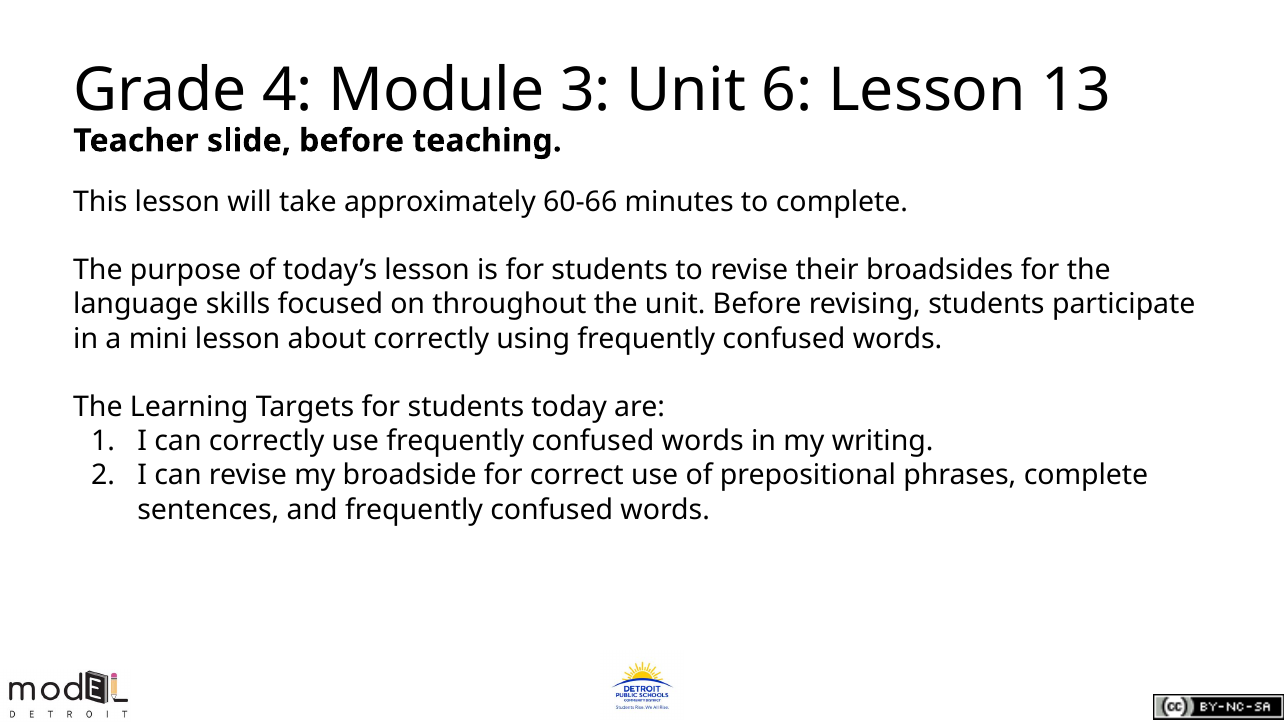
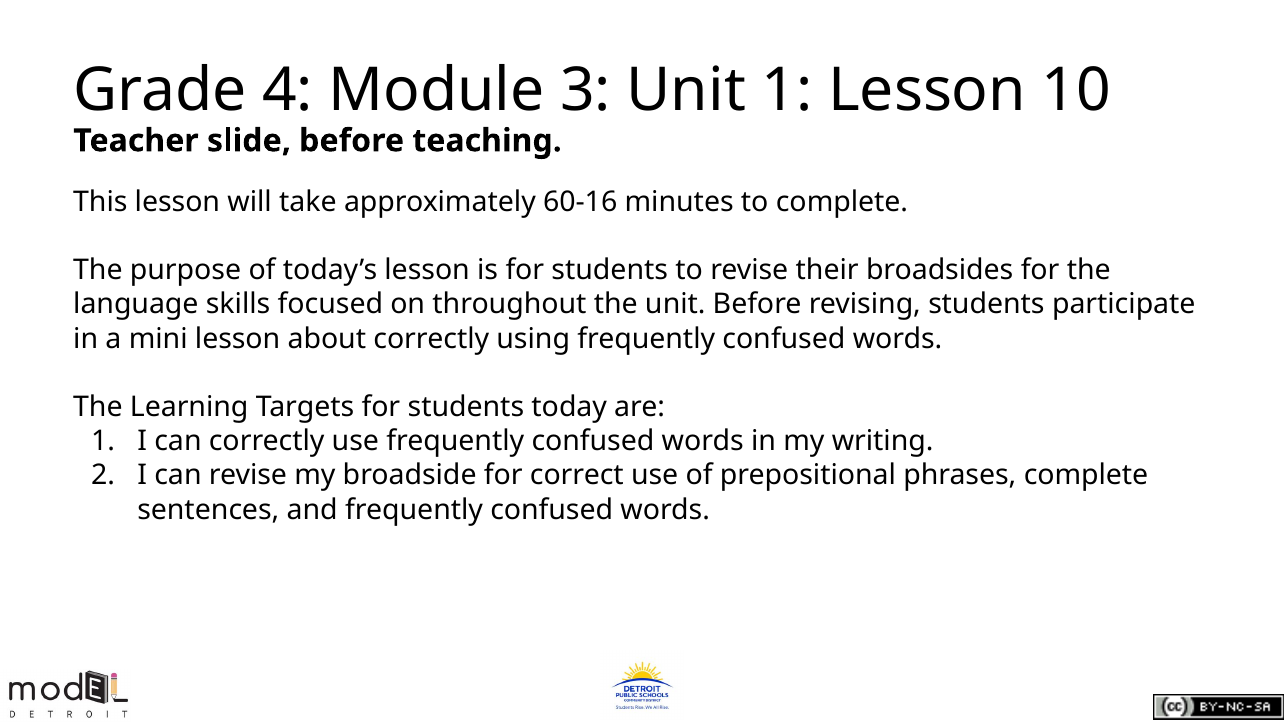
Unit 6: 6 -> 1 (787, 91)
13: 13 -> 10 (1076, 91)
60-66: 60-66 -> 60-16 (580, 202)
